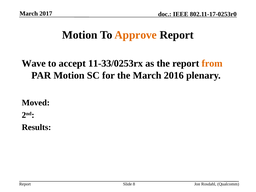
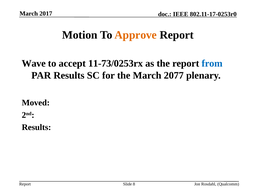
11-33/0253rx: 11-33/0253rx -> 11-73/0253rx (116, 63)
from colour: orange -> blue (212, 63)
PAR Motion: Motion -> Results (69, 75)
2016: 2016 -> 2077 (174, 75)
